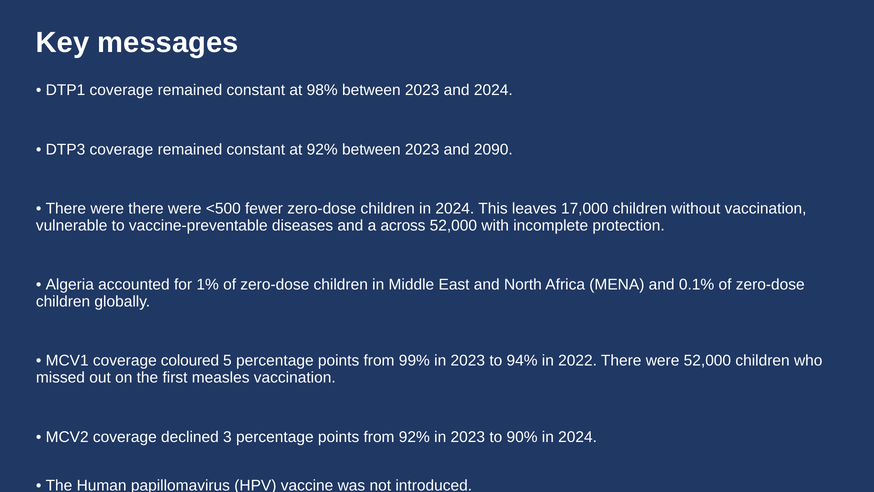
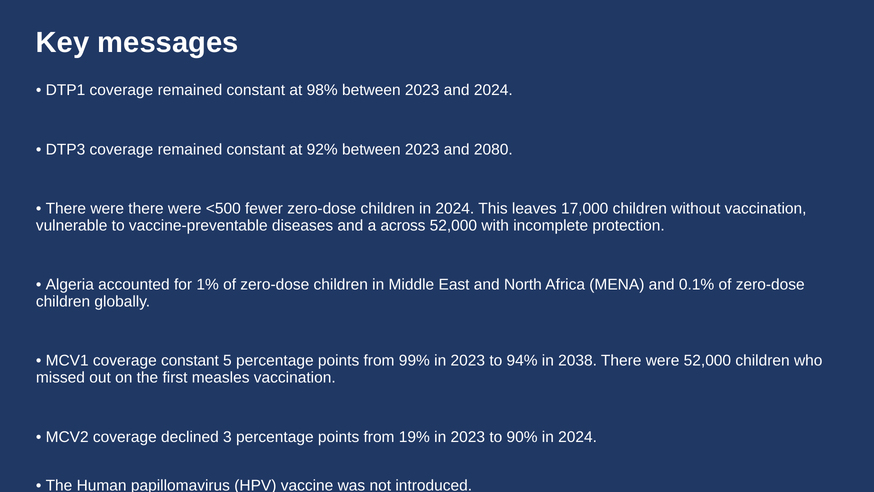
2090: 2090 -> 2080 (493, 149)
coverage coloured: coloured -> constant (190, 361)
2022: 2022 -> 2038 (578, 361)
from 92%: 92% -> 19% (414, 437)
